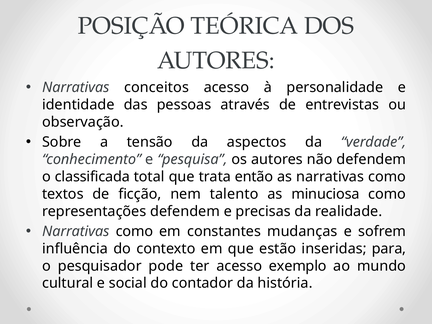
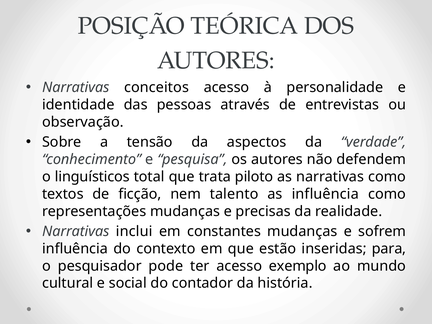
classificada: classificada -> linguísticos (92, 177)
então: então -> piloto (254, 177)
as minuciosa: minuciosa -> influência (325, 194)
representações defendem: defendem -> mudanças (185, 211)
como: como -> inclui (134, 231)
